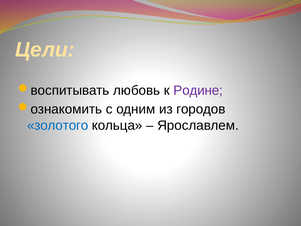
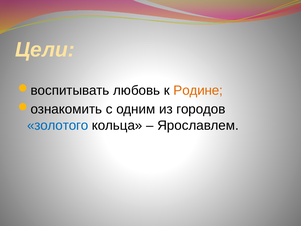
Родине colour: purple -> orange (198, 90)
